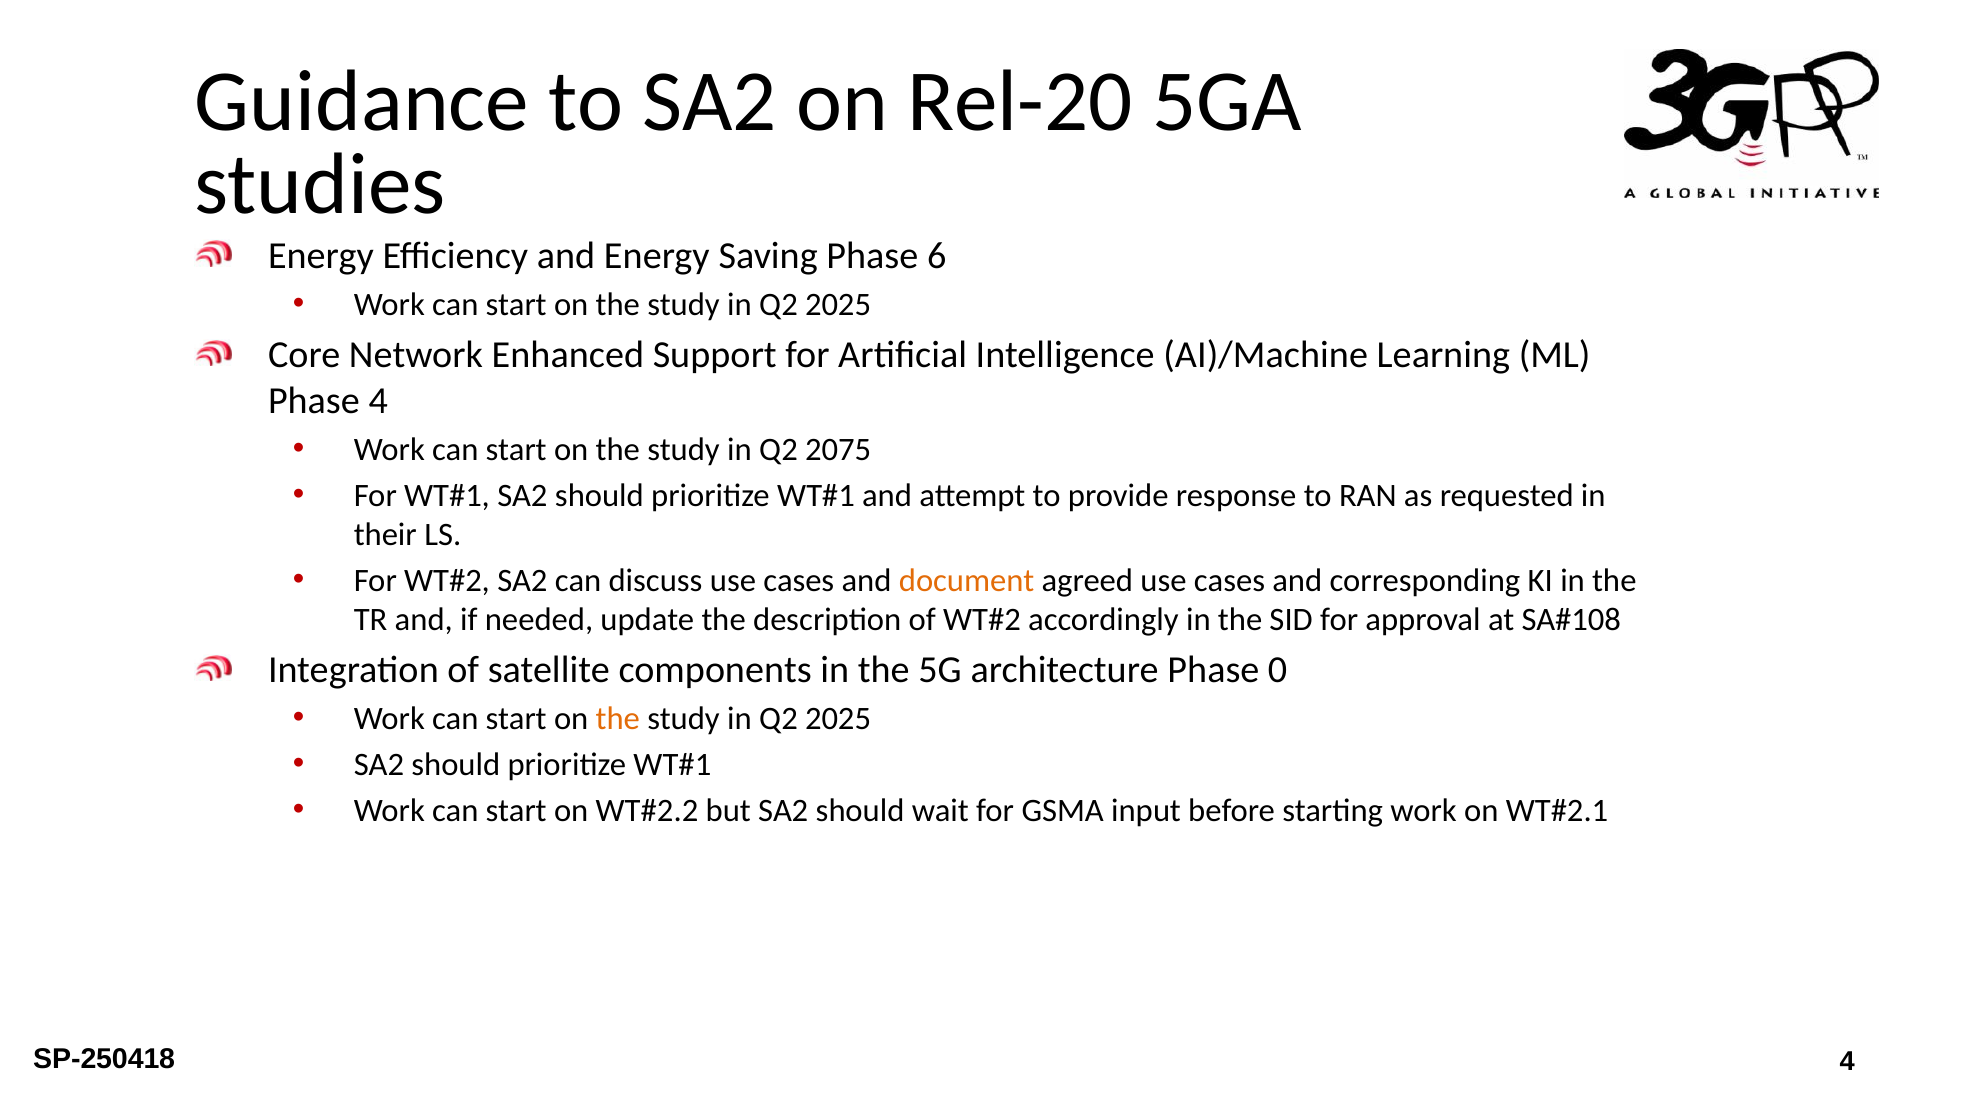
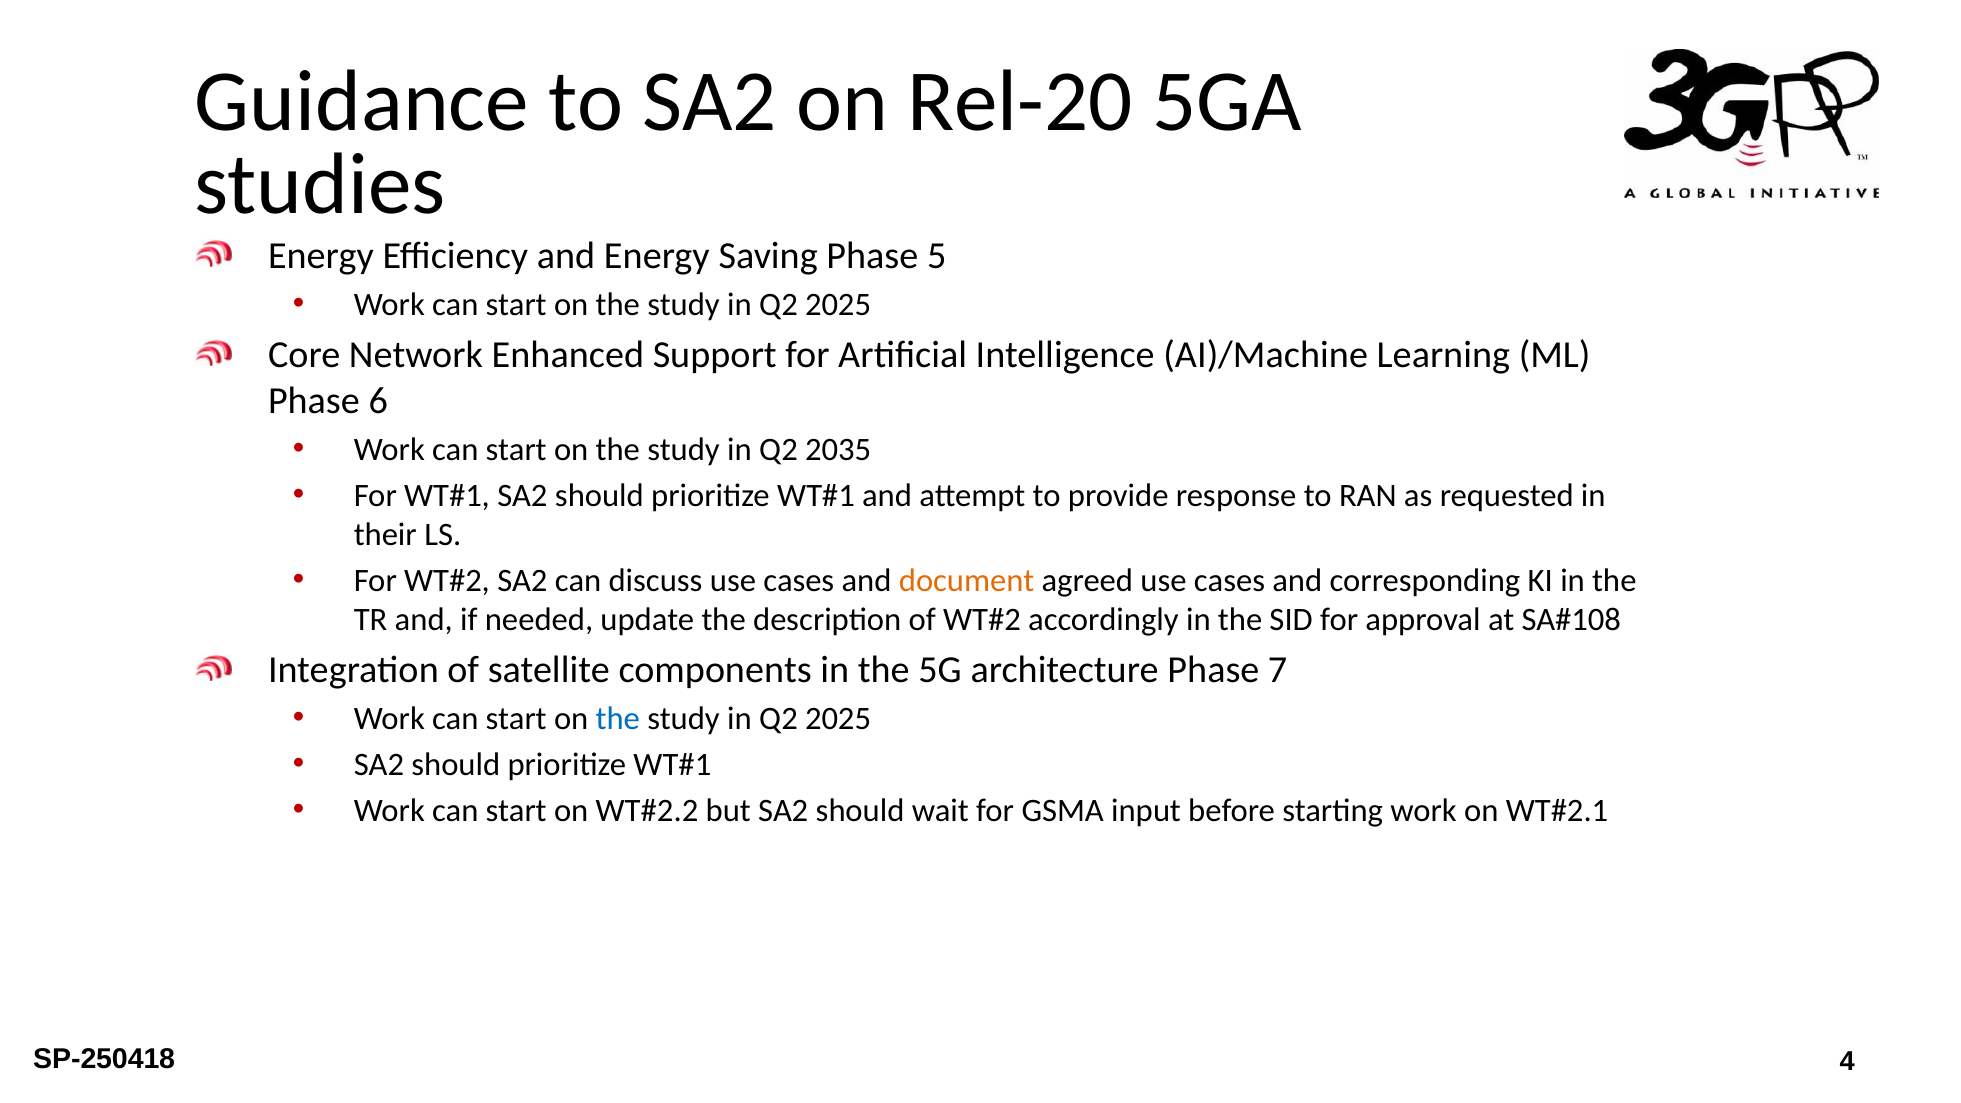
6: 6 -> 5 (937, 256)
Phase 4: 4 -> 6 (378, 401)
2075: 2075 -> 2035 (838, 450)
0: 0 -> 7 (1278, 670)
the colour: orange -> blue (618, 719)
